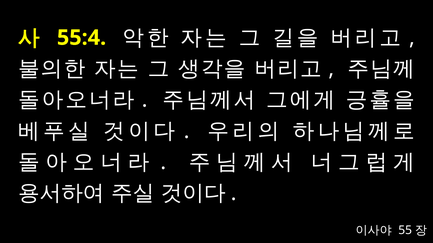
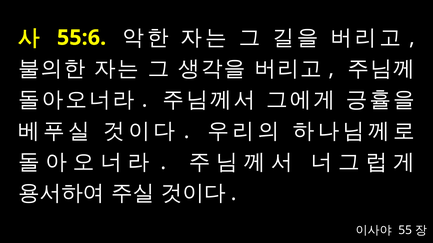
55:4: 55:4 -> 55:6 (82, 38)
